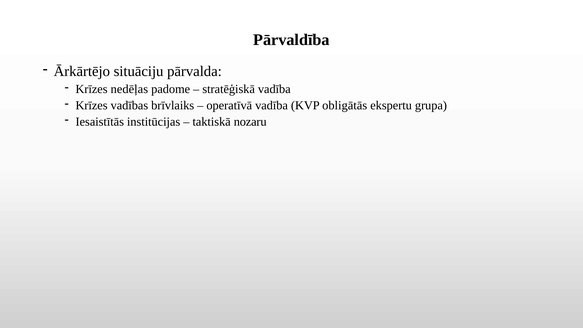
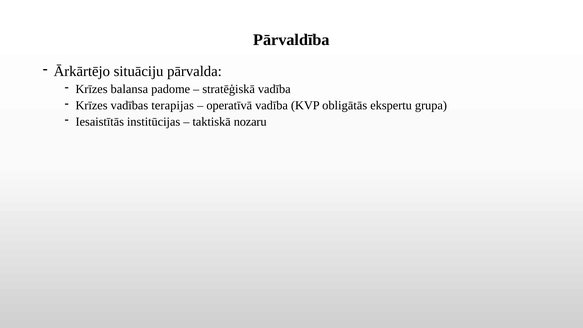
nedēļas: nedēļas -> balansa (129, 89)
brīvlaiks: brīvlaiks -> terapijas (173, 105)
